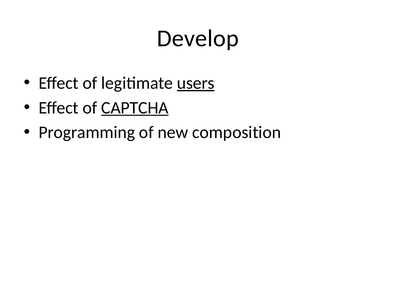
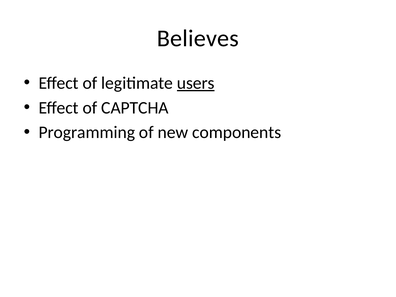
Develop: Develop -> Believes (198, 38)
CAPTCHA underline: present -> none (135, 108)
composition: composition -> components (237, 132)
